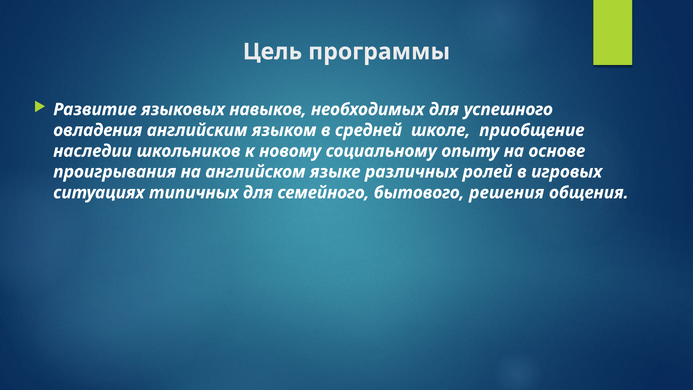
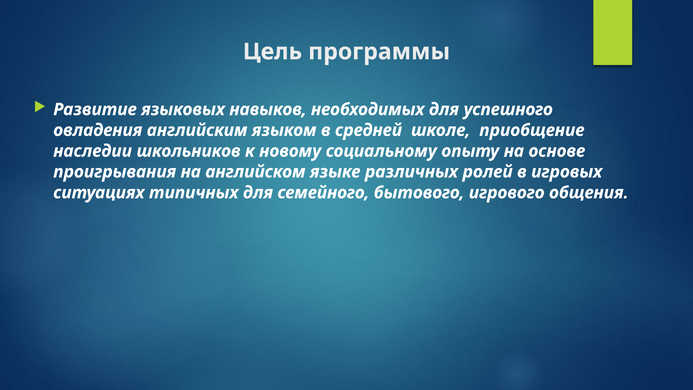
решения: решения -> игрового (507, 193)
